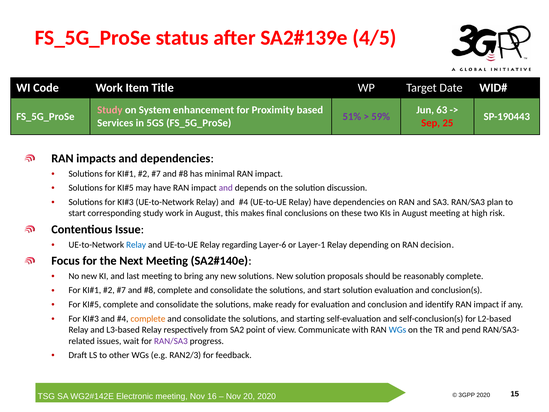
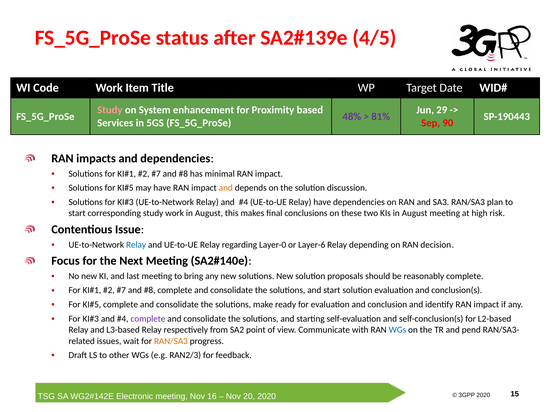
63: 63 -> 29 (442, 110)
51%: 51% -> 48% (352, 116)
59%: 59% -> 81% (381, 116)
25: 25 -> 90 (448, 123)
and colour: purple -> orange (226, 188)
Layer-6: Layer-6 -> Layer-0 (273, 245)
Layer-1: Layer-1 -> Layer-6 (312, 245)
complete colour: orange -> purple (148, 319)
RAN/SA3 colour: purple -> orange (171, 341)
